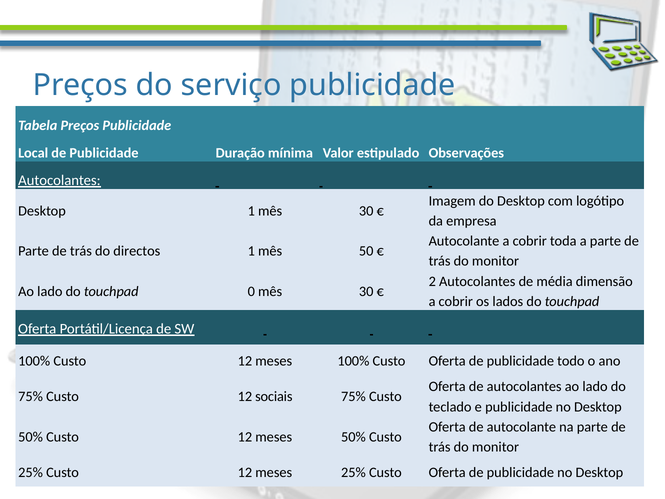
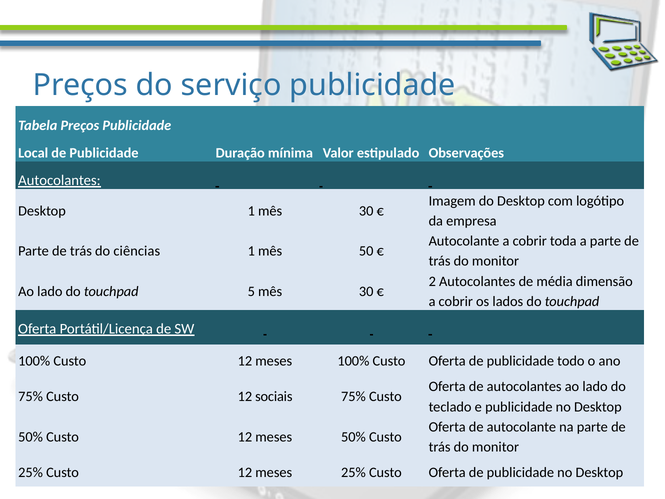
directos: directos -> ciências (137, 251)
0: 0 -> 5 (251, 291)
